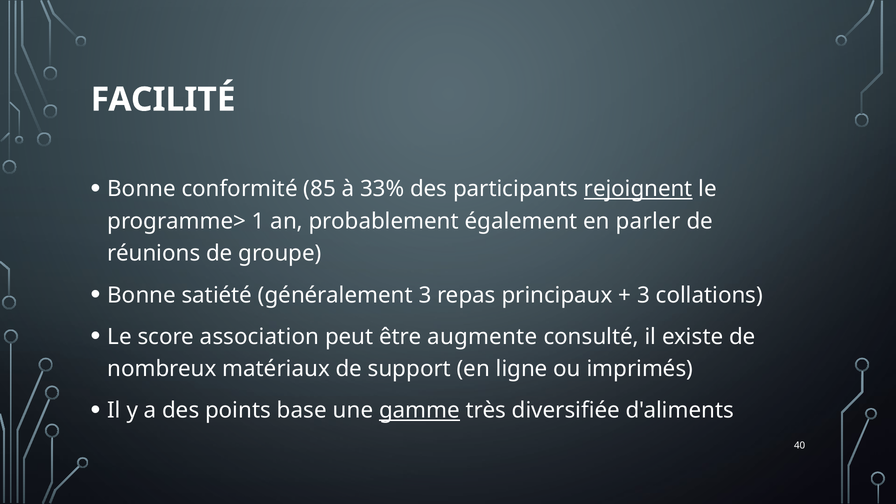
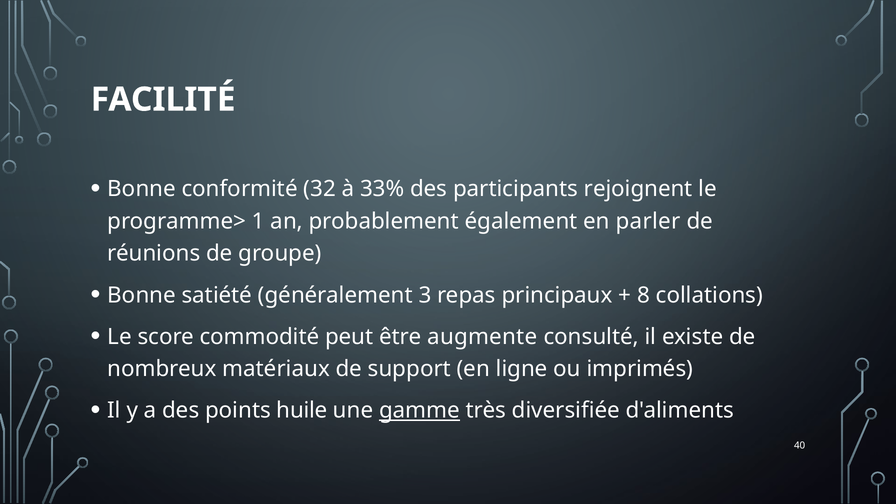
85: 85 -> 32 (320, 189)
rejoignent underline: present -> none (638, 189)
3: 3 -> 8 (643, 295)
association: association -> commodité (260, 337)
base: base -> huile (302, 411)
